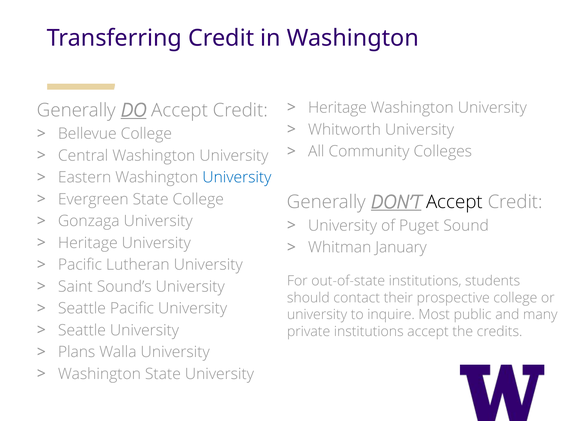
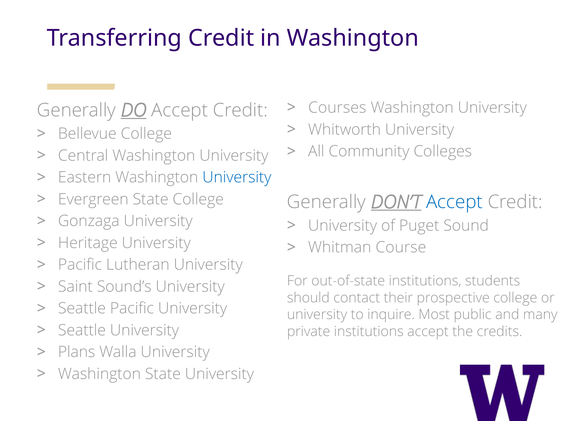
Heritage: Heritage -> Courses (337, 108)
Accept colour: black -> blue (454, 202)
January: January -> Course (401, 248)
